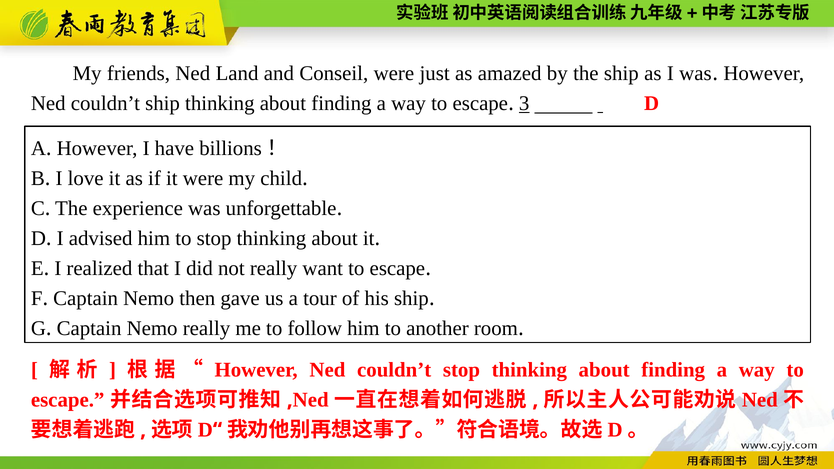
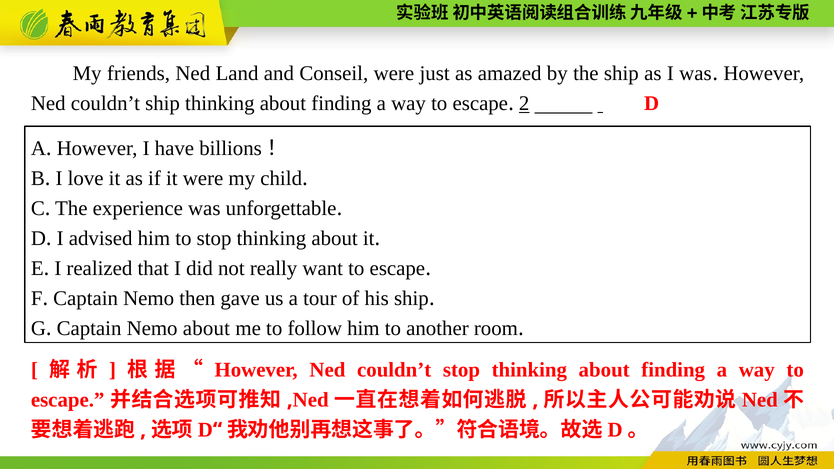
3: 3 -> 2 (524, 103)
Nemo really: really -> about (206, 328)
